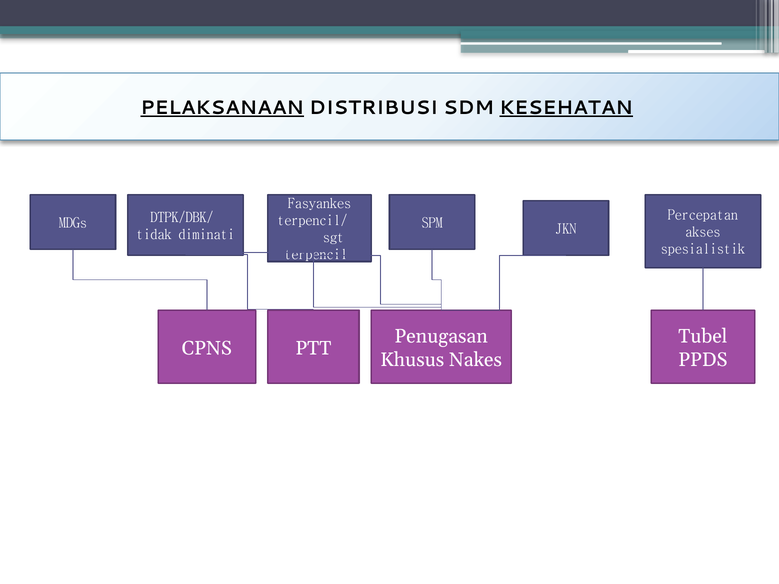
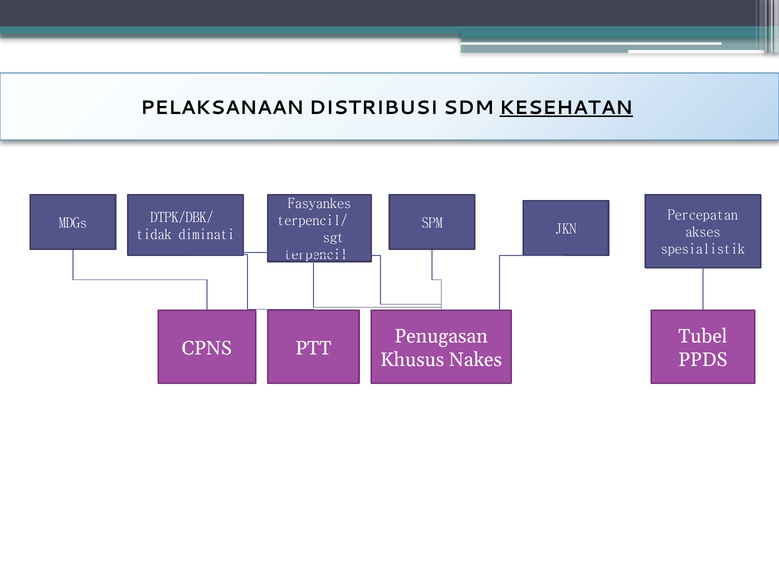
PELAKSANAAN underline: present -> none (222, 108)
